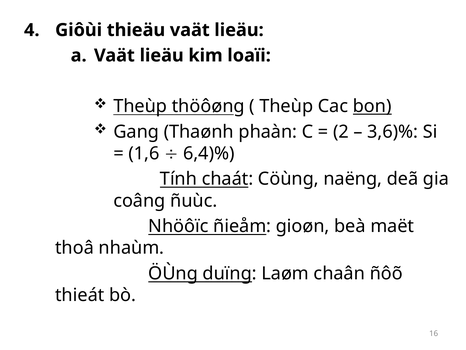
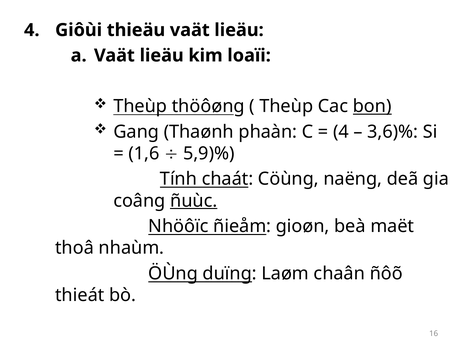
2: 2 -> 4 (341, 132)
6,4)%: 6,4)% -> 5,9)% (209, 153)
ñuùc underline: none -> present (194, 200)
